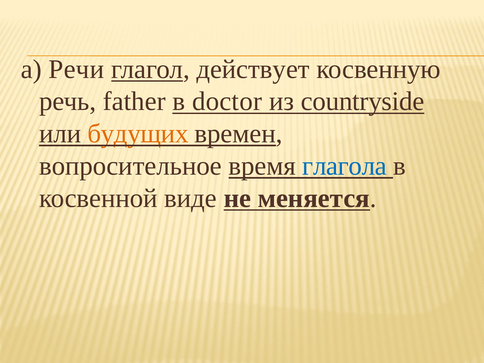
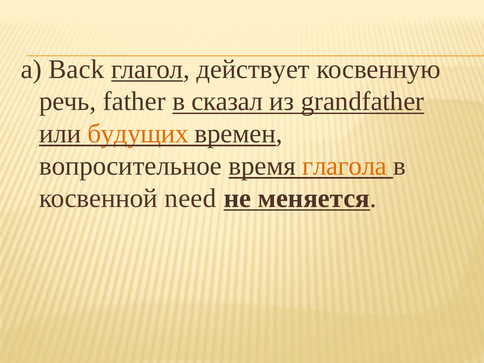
Речи: Речи -> Back (76, 69)
doctor: doctor -> сказал (227, 101)
countryside: countryside -> grandfather (363, 101)
глагола colour: blue -> orange (345, 166)
виде: виде -> need (190, 198)
